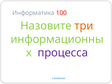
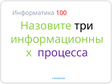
три colour: orange -> black (84, 26)
